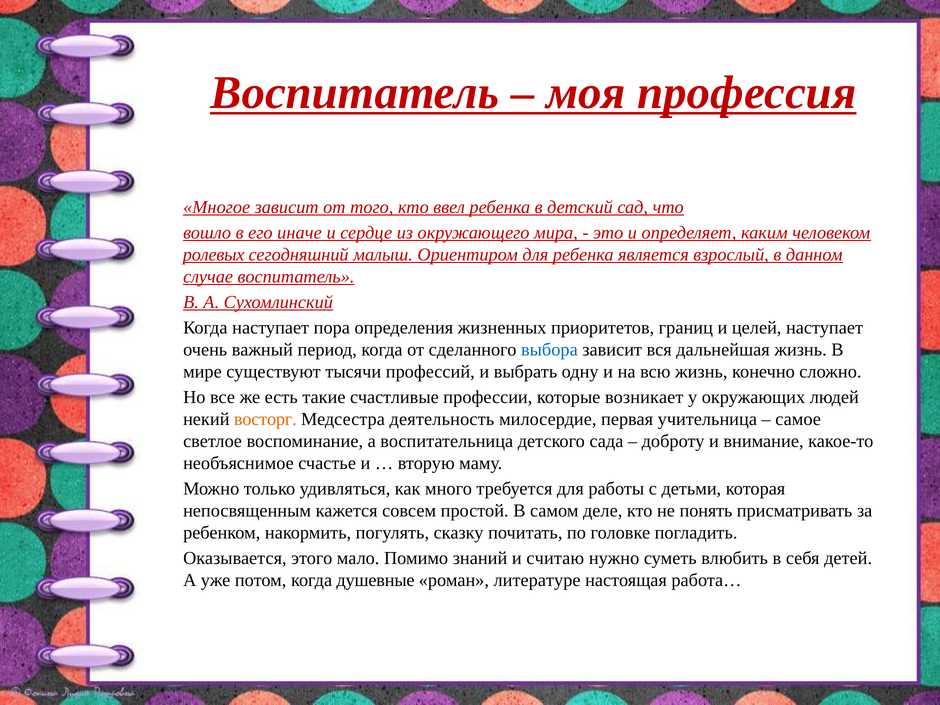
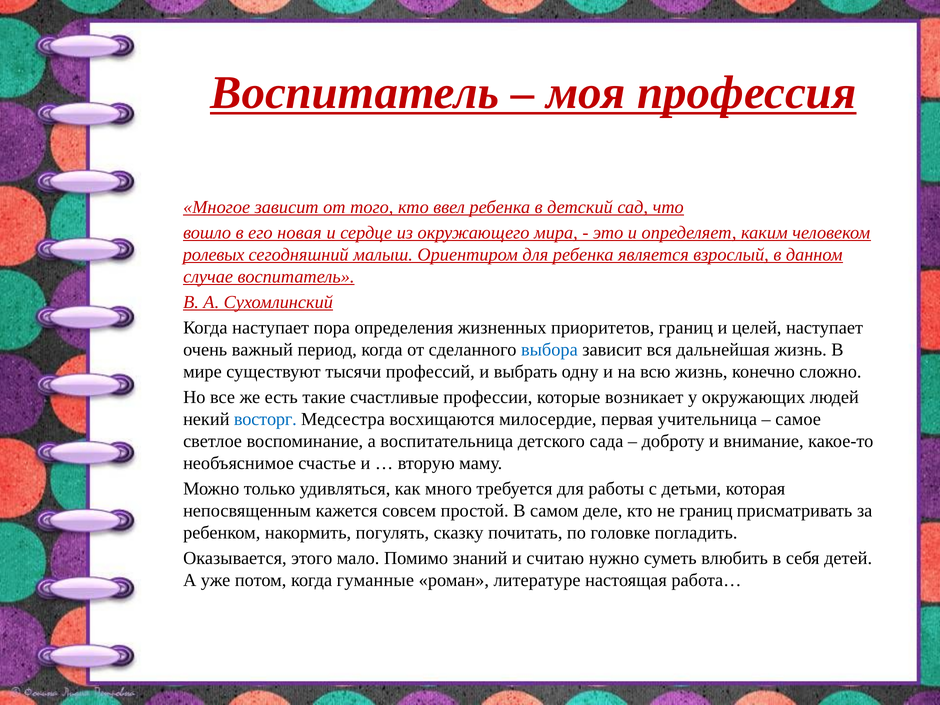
иначе: иначе -> новая (299, 233)
восторг colour: orange -> blue (265, 419)
деятельность: деятельность -> восхищаются (442, 419)
не понять: понять -> границ (706, 511)
душевные: душевные -> гуманные (375, 580)
